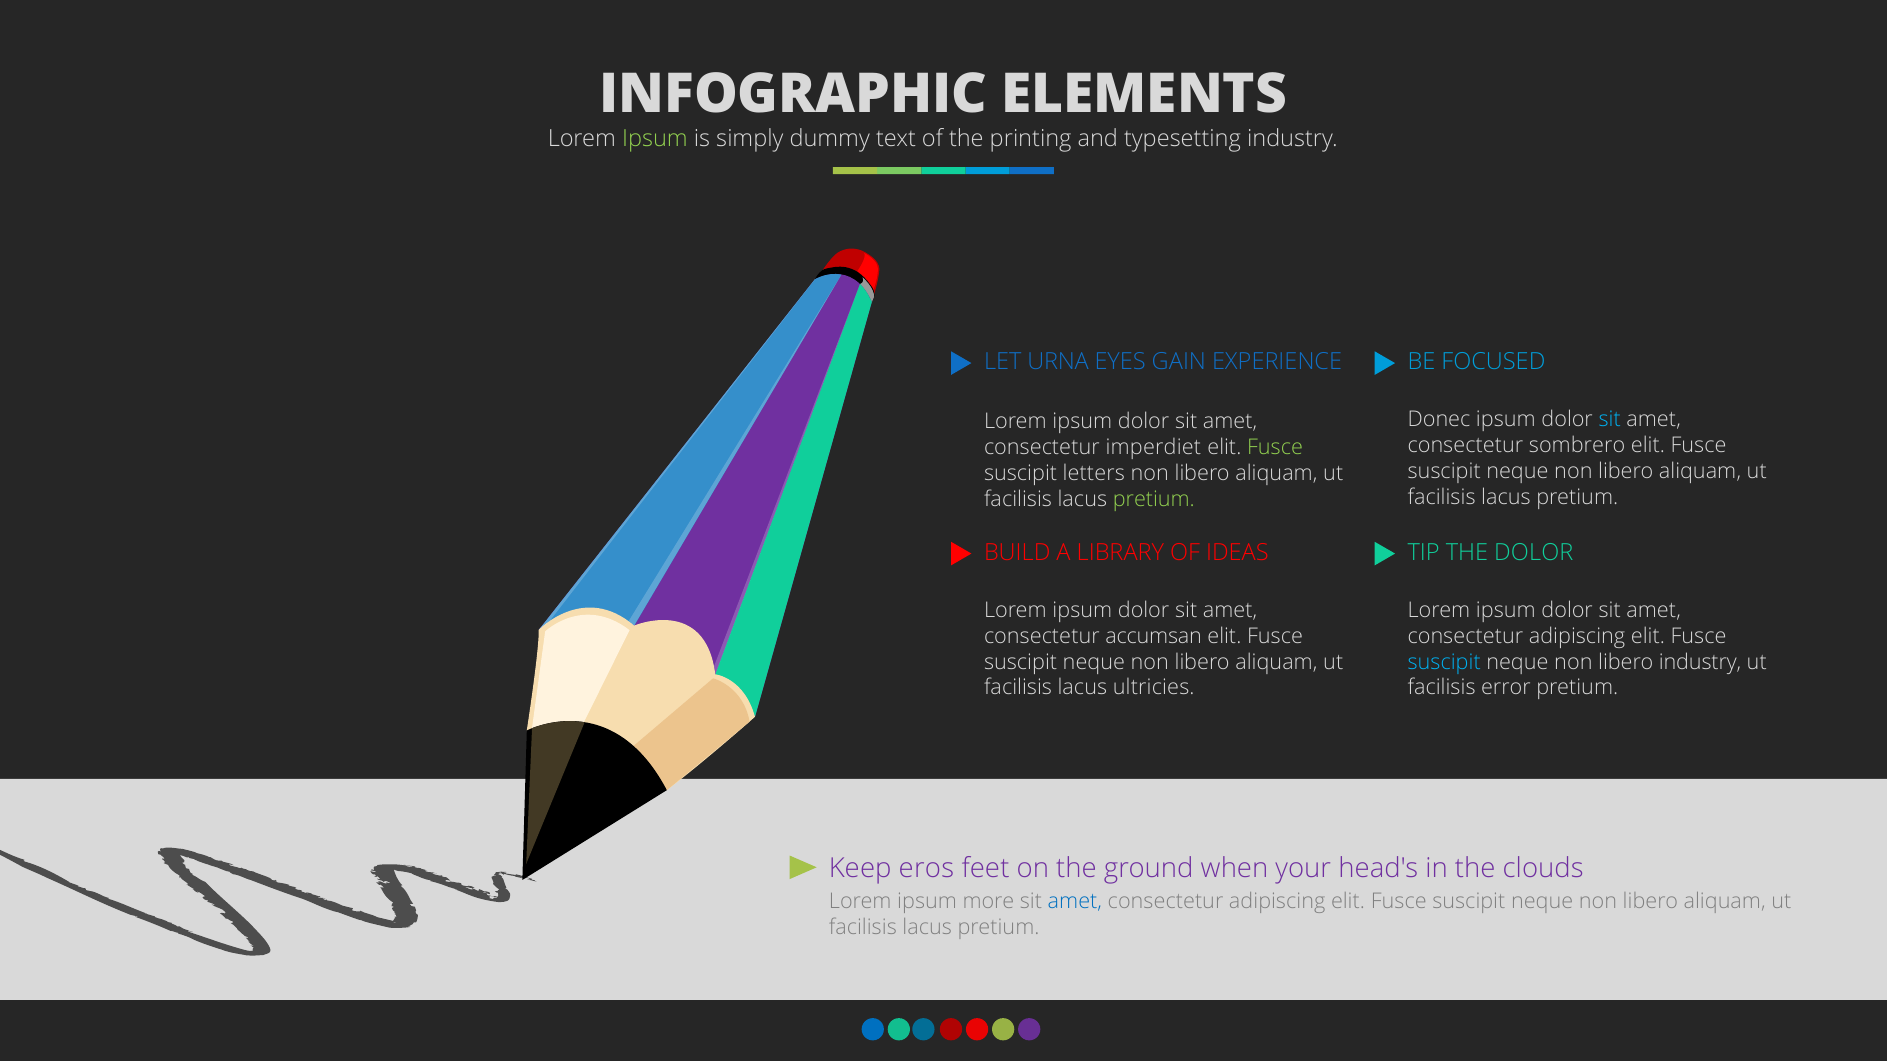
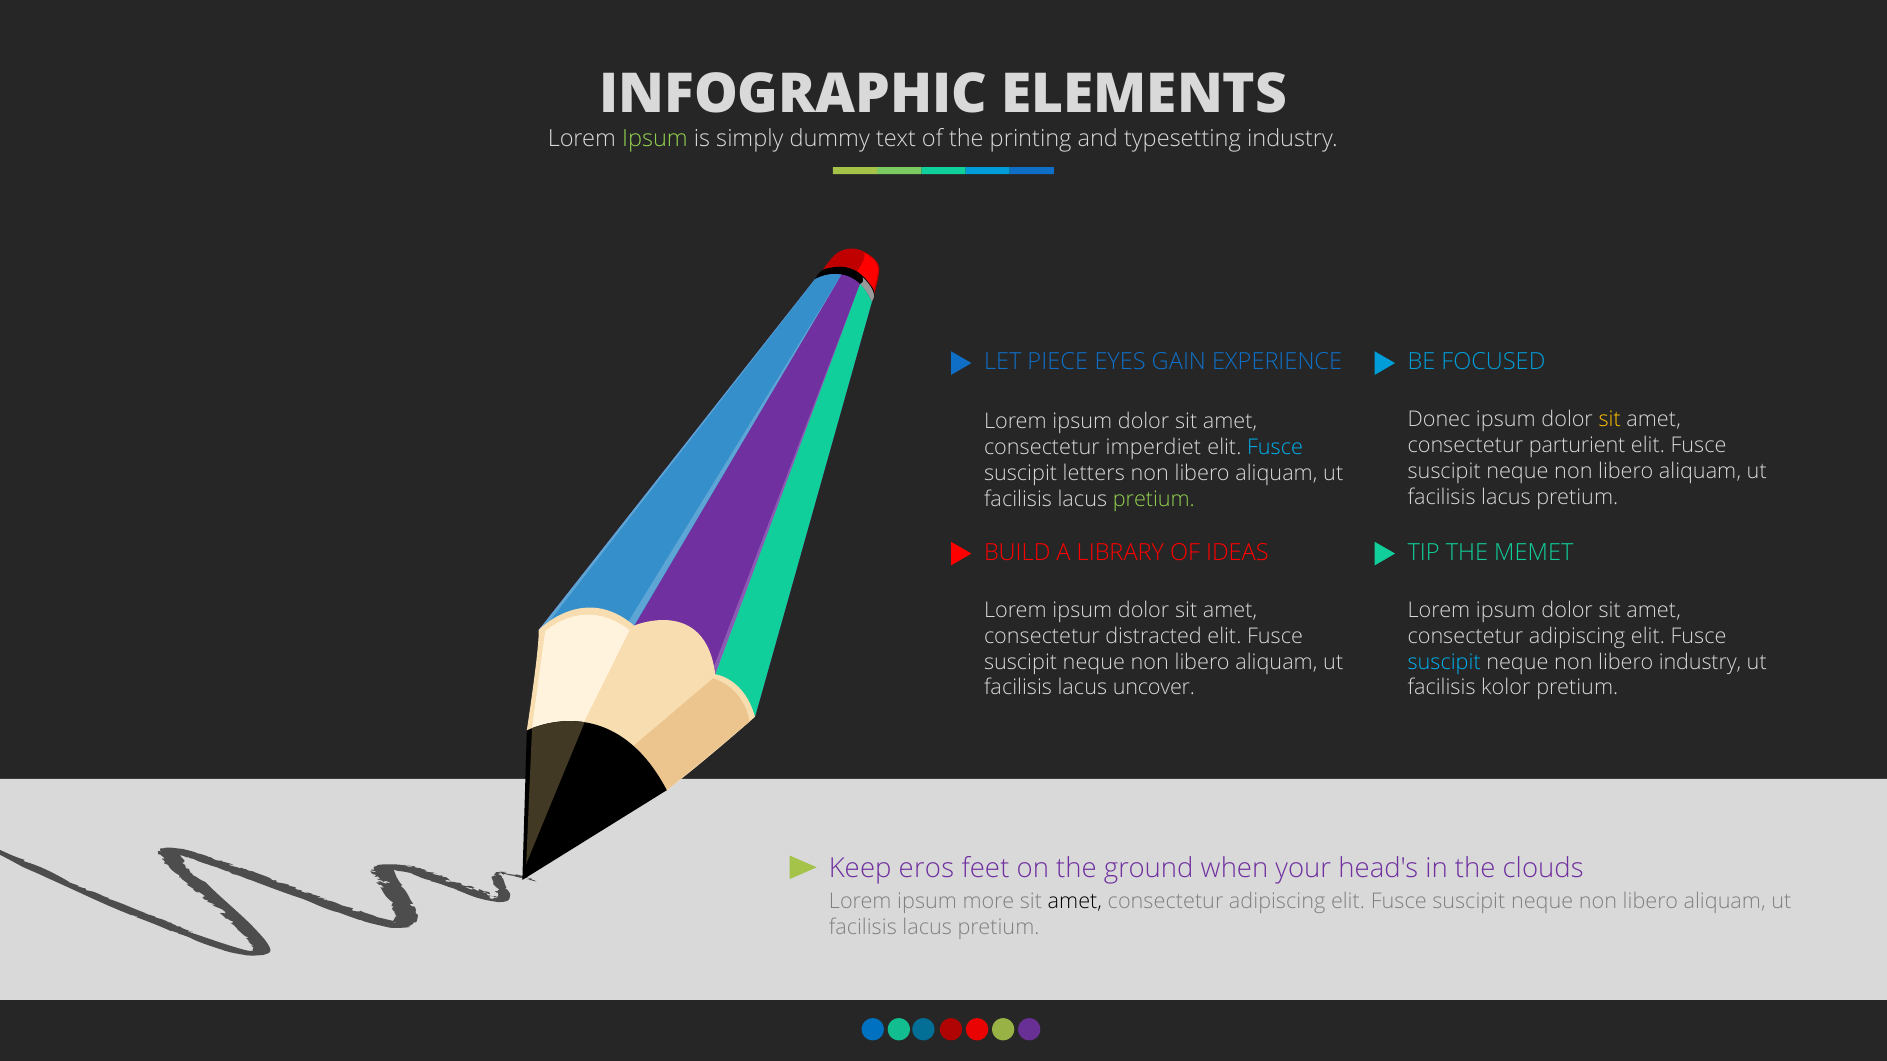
URNA: URNA -> PIECE (1058, 362)
sit colour: light blue -> yellow (1610, 420)
sombrero: sombrero -> parturient (1577, 446)
Fusce colour: light green -> light blue (1275, 448)
THE DOLOR: DOLOR -> MEMET (1534, 553)
accumsan: accumsan -> distracted (1154, 636)
ultricies: ultricies -> uncover (1154, 688)
error: error -> kolor (1506, 688)
amet colour: blue -> black (1075, 902)
